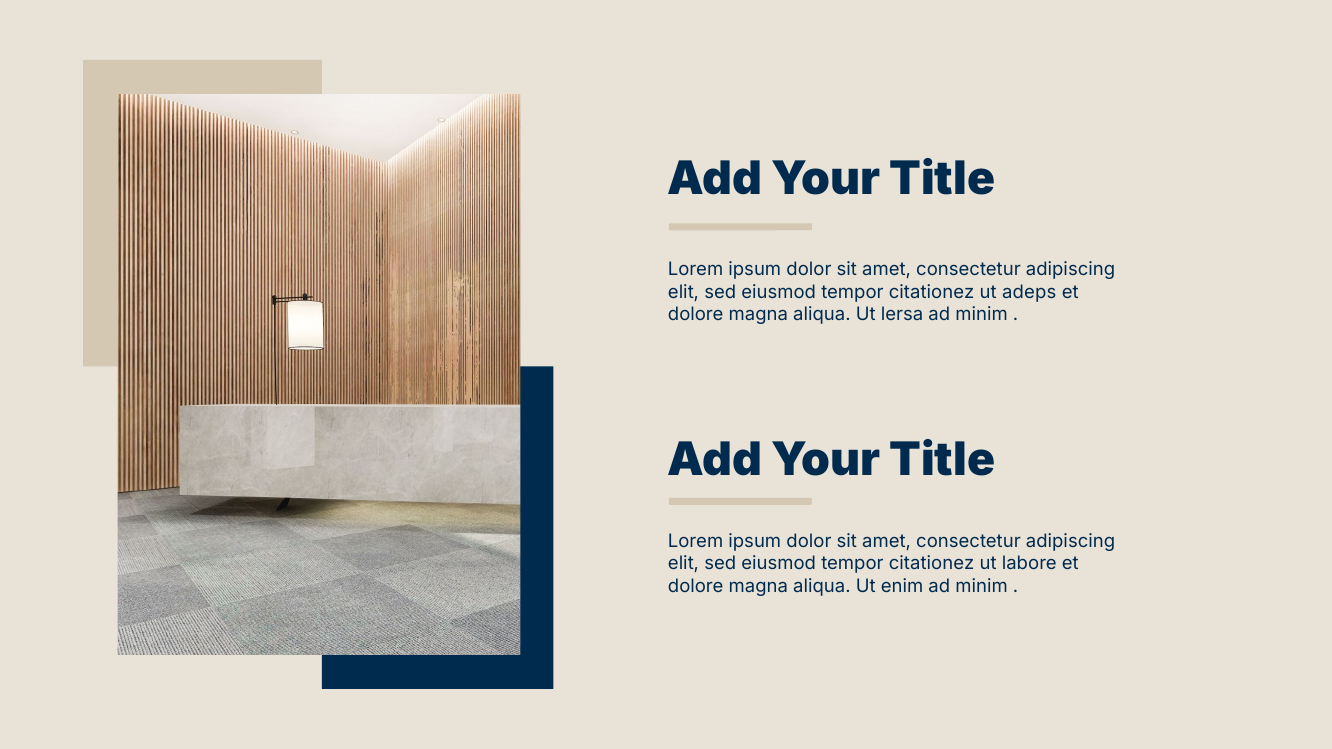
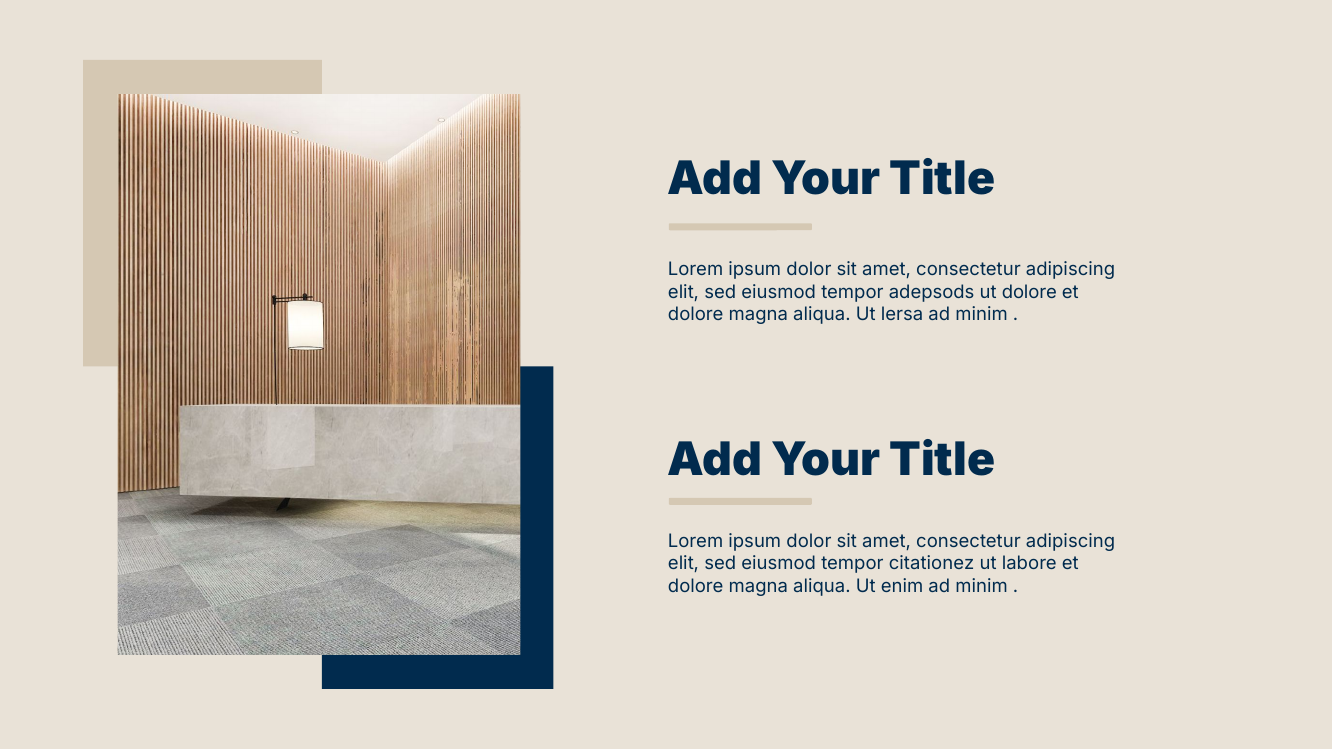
citationez: citationez -> adepsods (932, 292)
ut adeps: adeps -> dolore (1029, 292)
